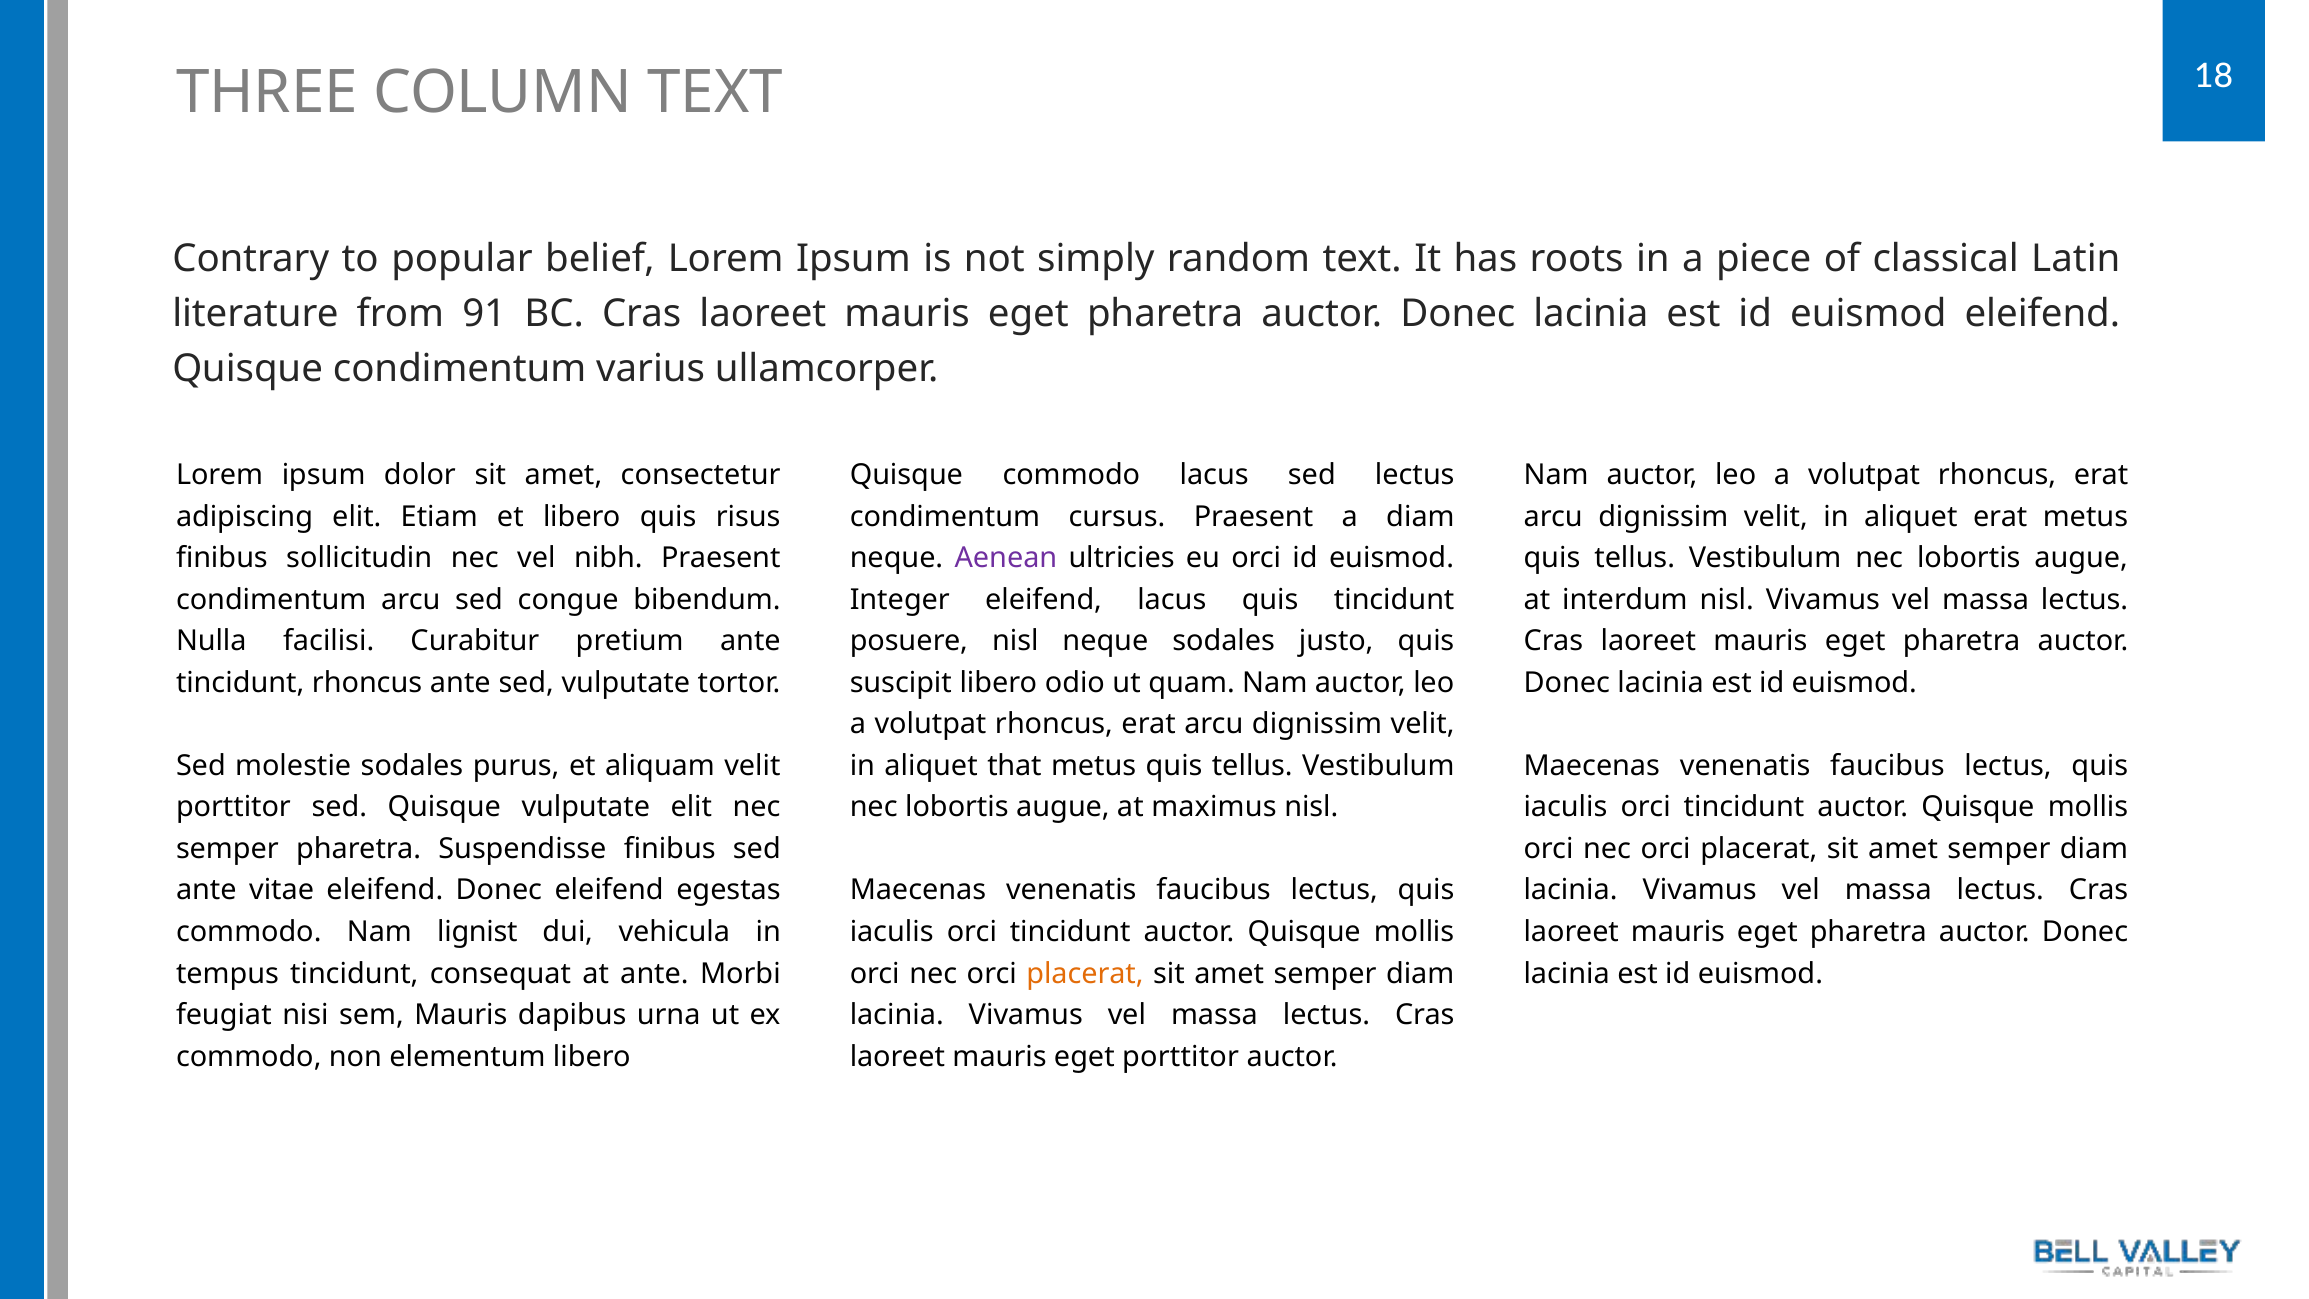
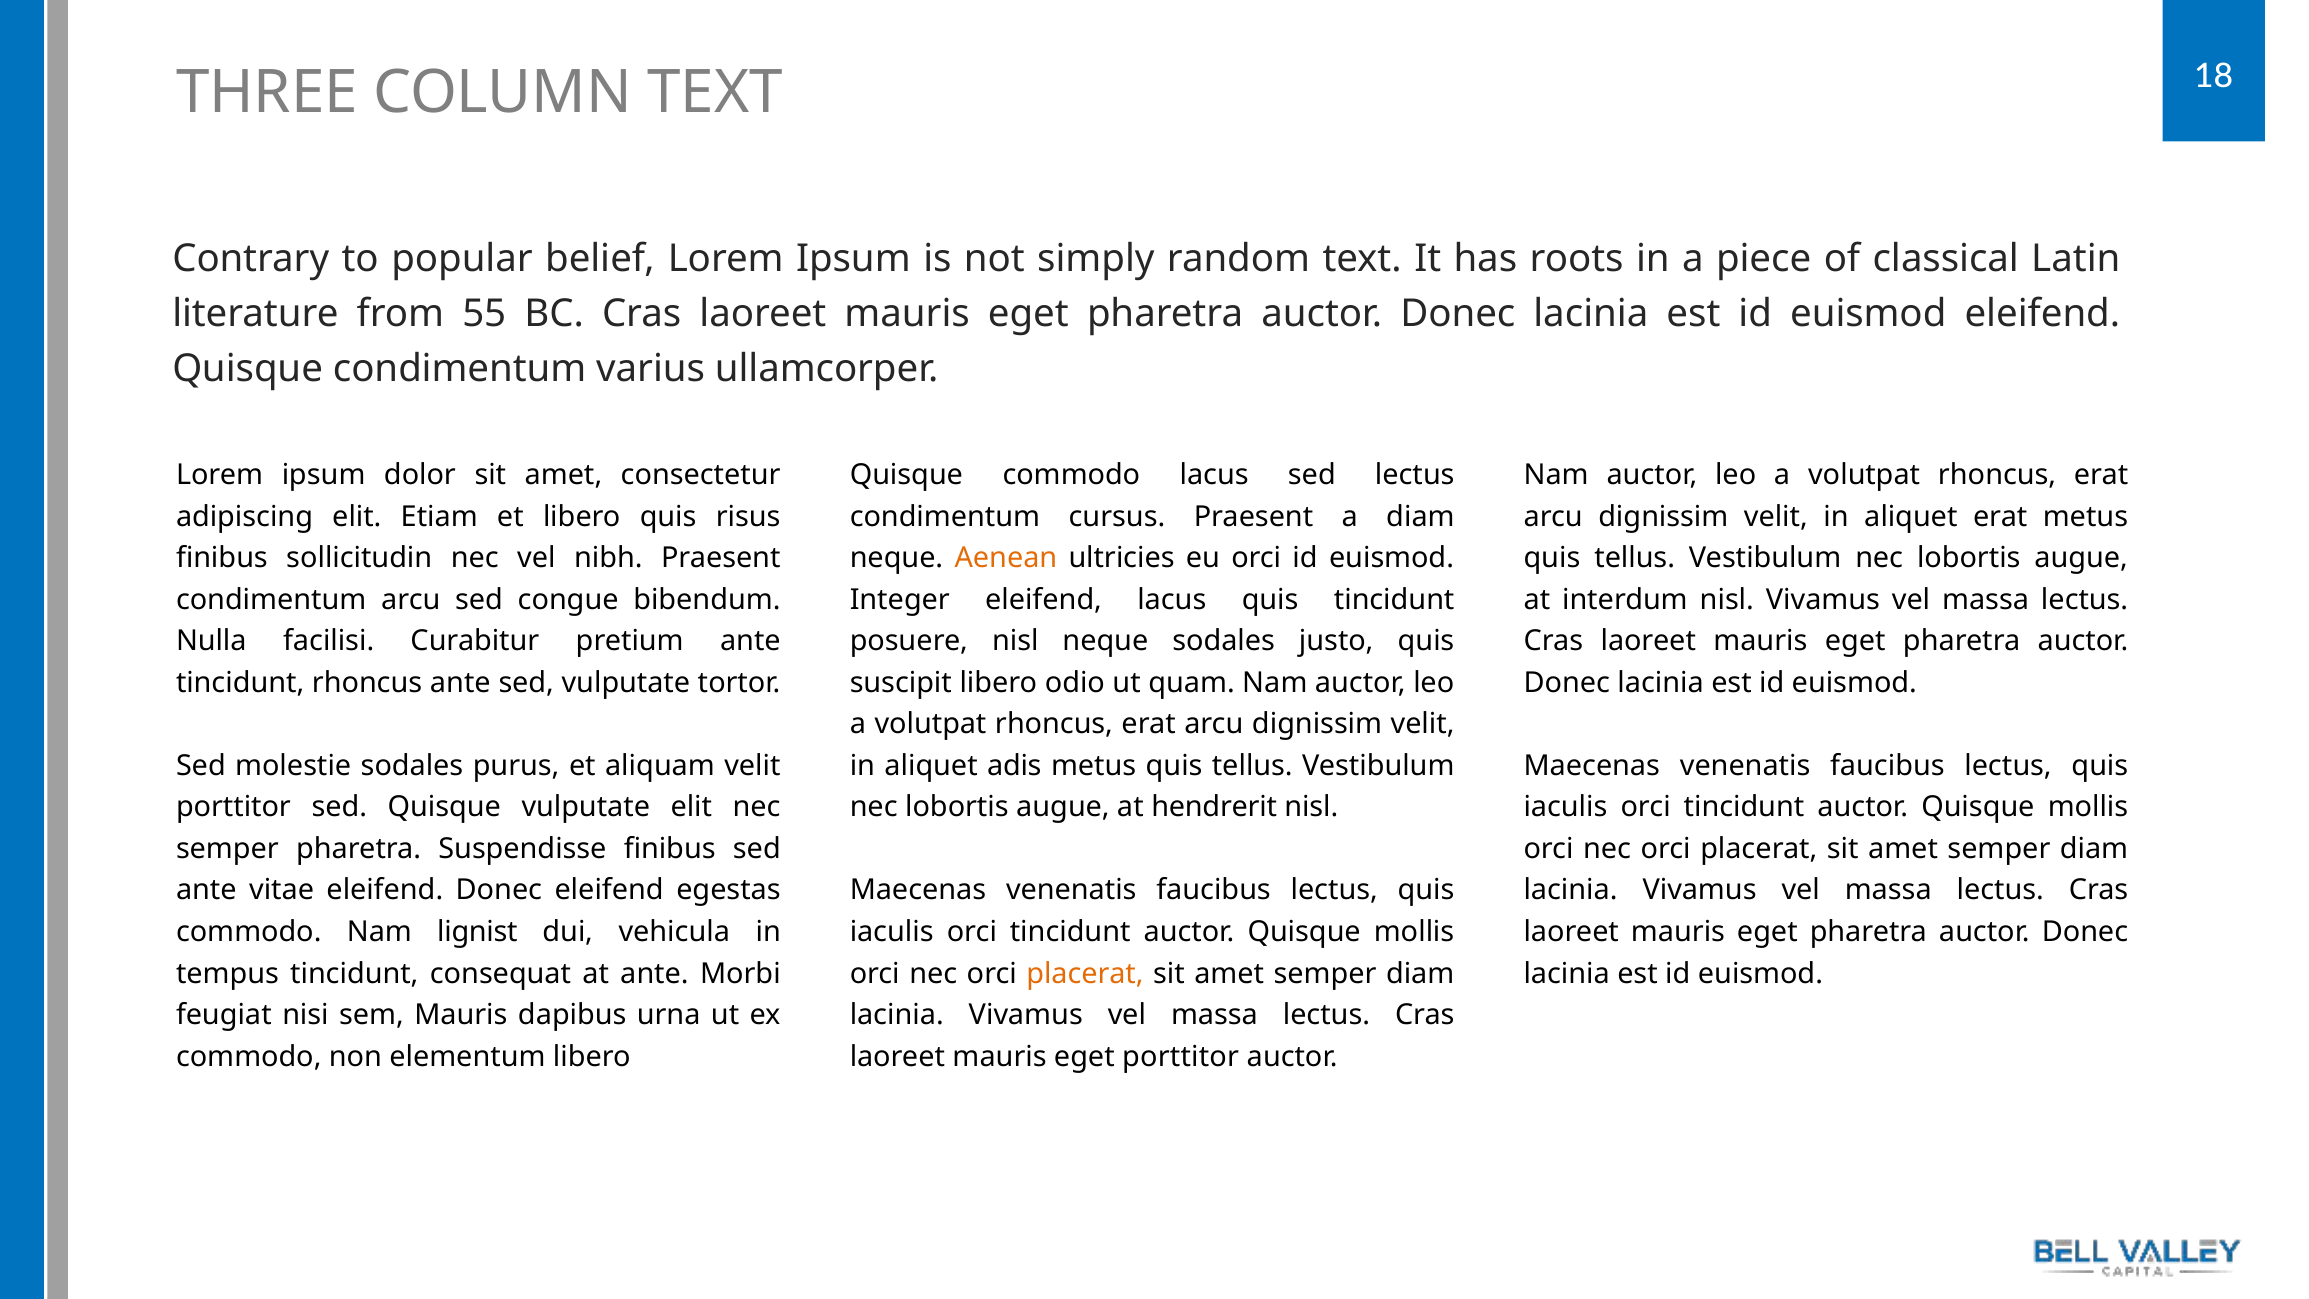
91: 91 -> 55 (484, 314)
Aenean colour: purple -> orange (1006, 558)
that: that -> adis (1014, 766)
maximus: maximus -> hendrerit (1214, 807)
